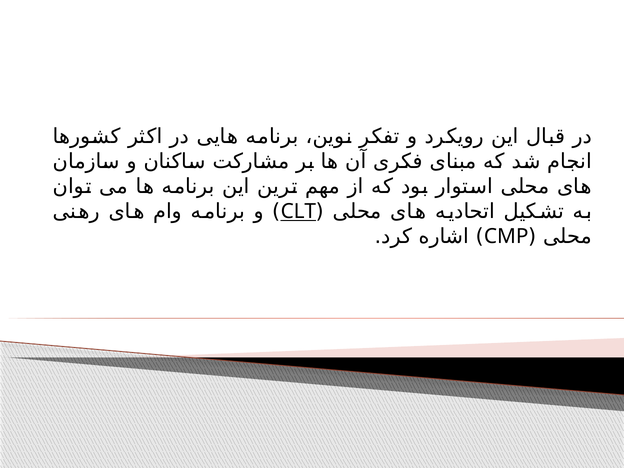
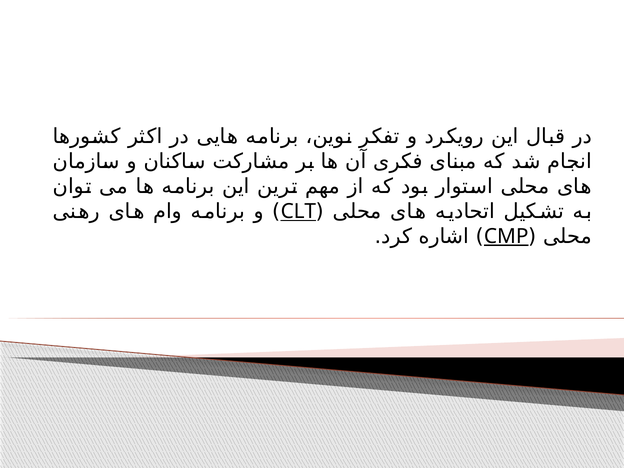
CMP underline: none -> present (506, 236)
